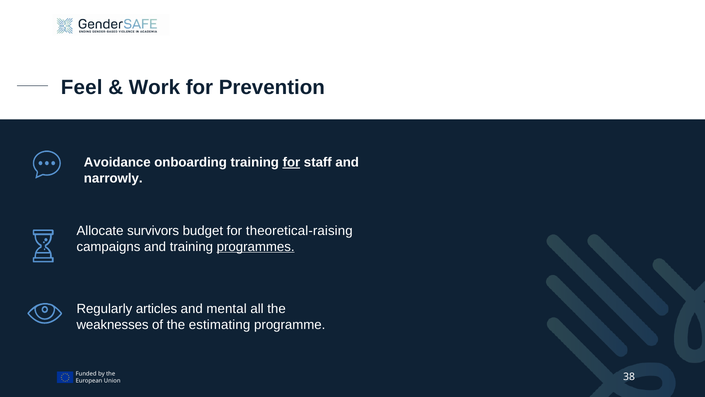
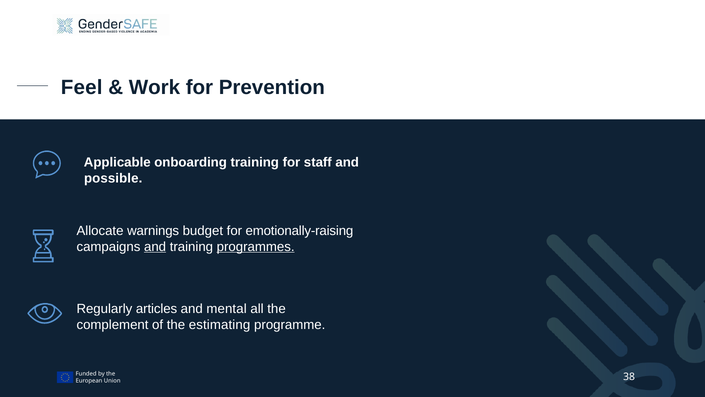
Avoidance: Avoidance -> Applicable (117, 162)
for underline: present -> none (291, 162)
narrowly: narrowly -> possible (113, 178)
survivors: survivors -> warnings (153, 231)
theoretical-raising: theoretical-raising -> emotionally-raising (299, 231)
and underline: none -> present (155, 246)
weaknesses: weaknesses -> complement (113, 325)
